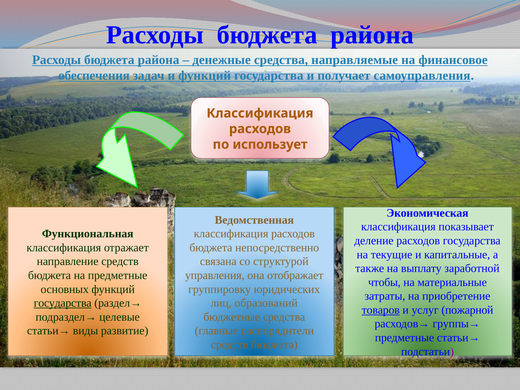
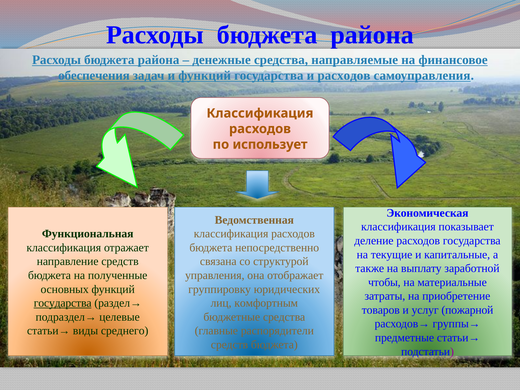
и получает: получает -> расходов (344, 76)
на предметные: предметные -> полученные (118, 275)
образований: образований -> комфортным (266, 303)
товаров underline: present -> none (381, 310)
развитие: развитие -> среднего (125, 331)
